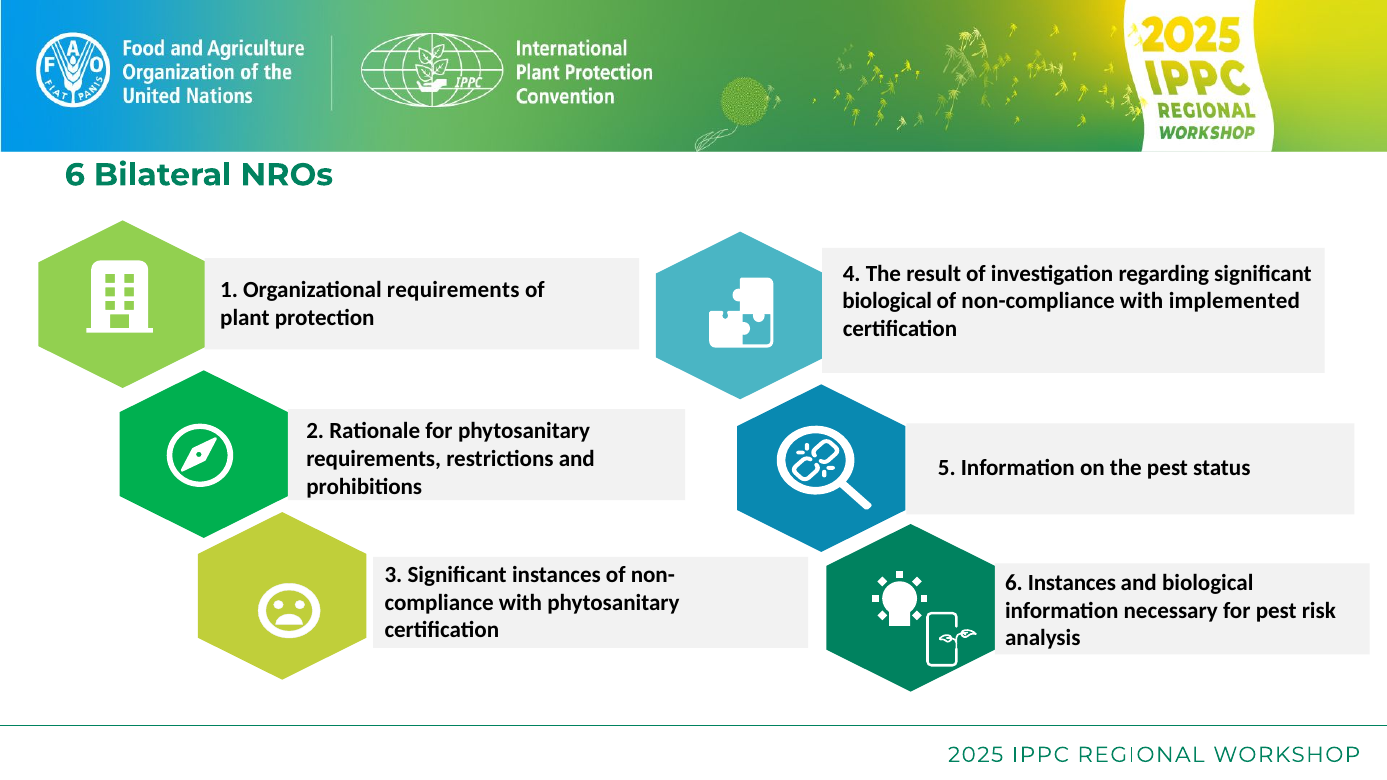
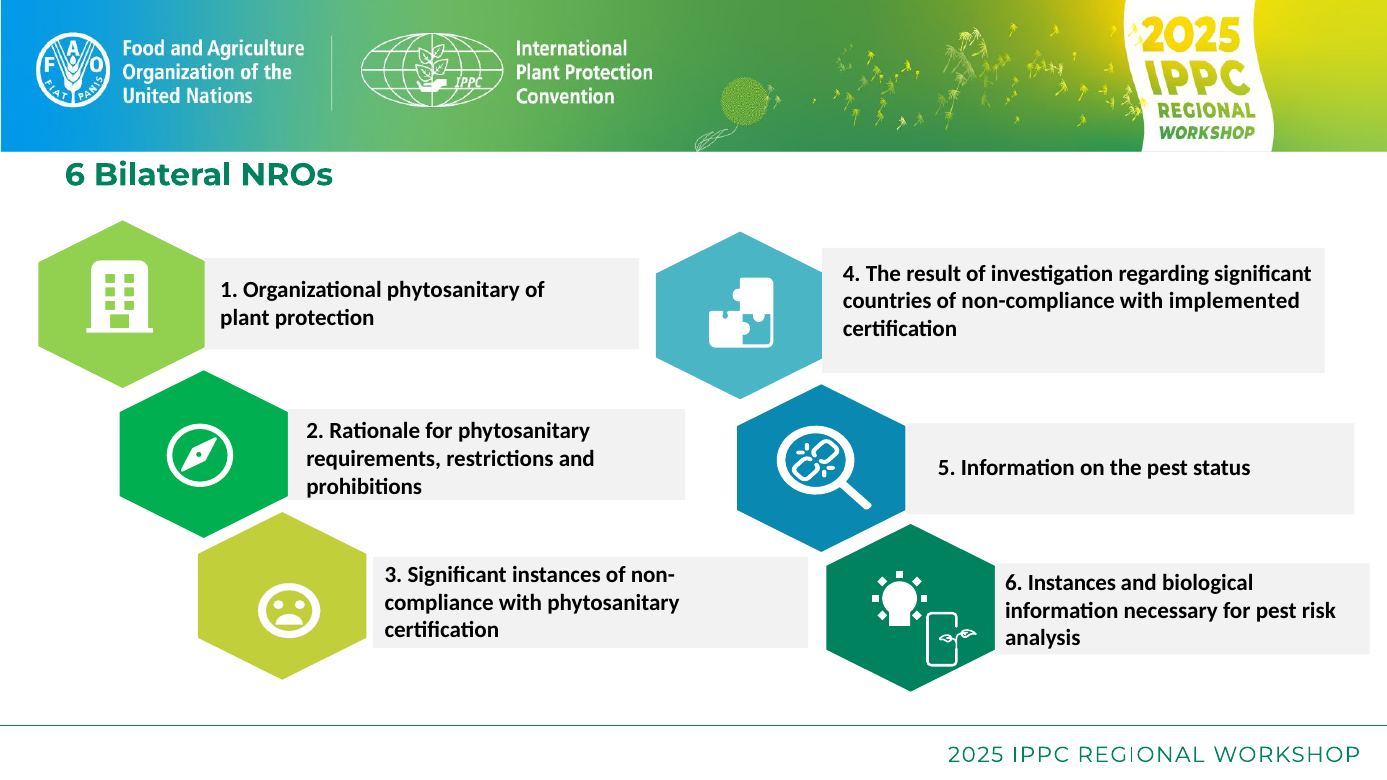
Organizational requirements: requirements -> phytosanitary (453, 290)
biological: biological -> countries (887, 301)
